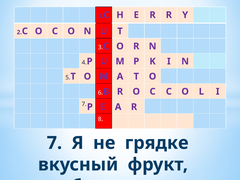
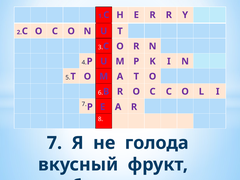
грядке: грядке -> голода (157, 143)
